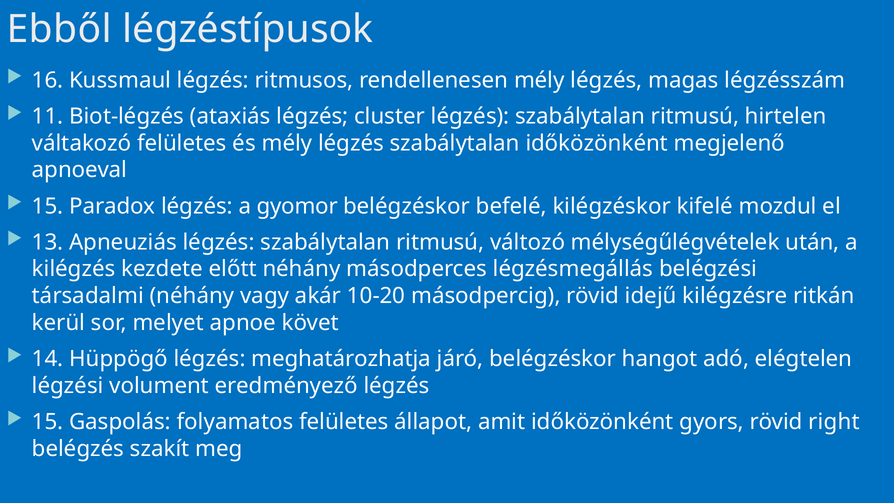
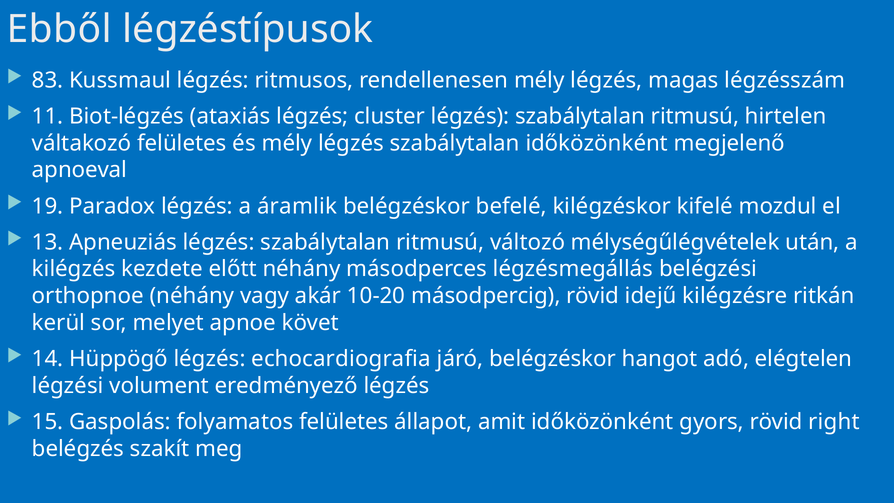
16: 16 -> 83 (48, 80)
15: 15 -> 19 (48, 206)
gyomor: gyomor -> áramlik (297, 206)
társadalmi: társadalmi -> orthopnoe (88, 296)
meghatározhatja: meghatározhatja -> echocardiografia (341, 359)
